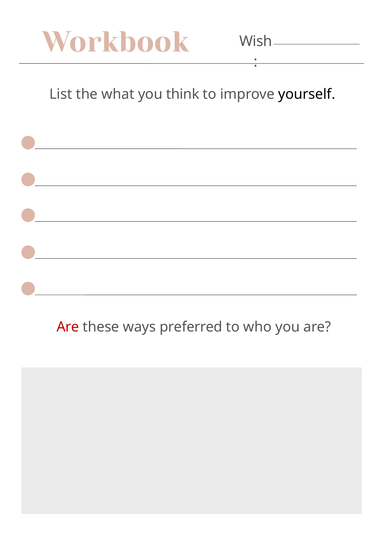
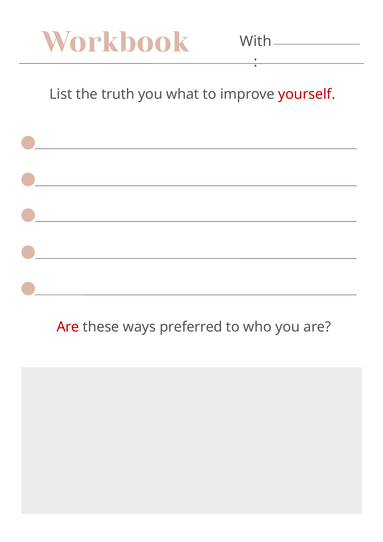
Wish: Wish -> With (256, 41)
what: what -> truth (118, 94)
think: think -> what (183, 94)
yourself colour: black -> red (307, 94)
